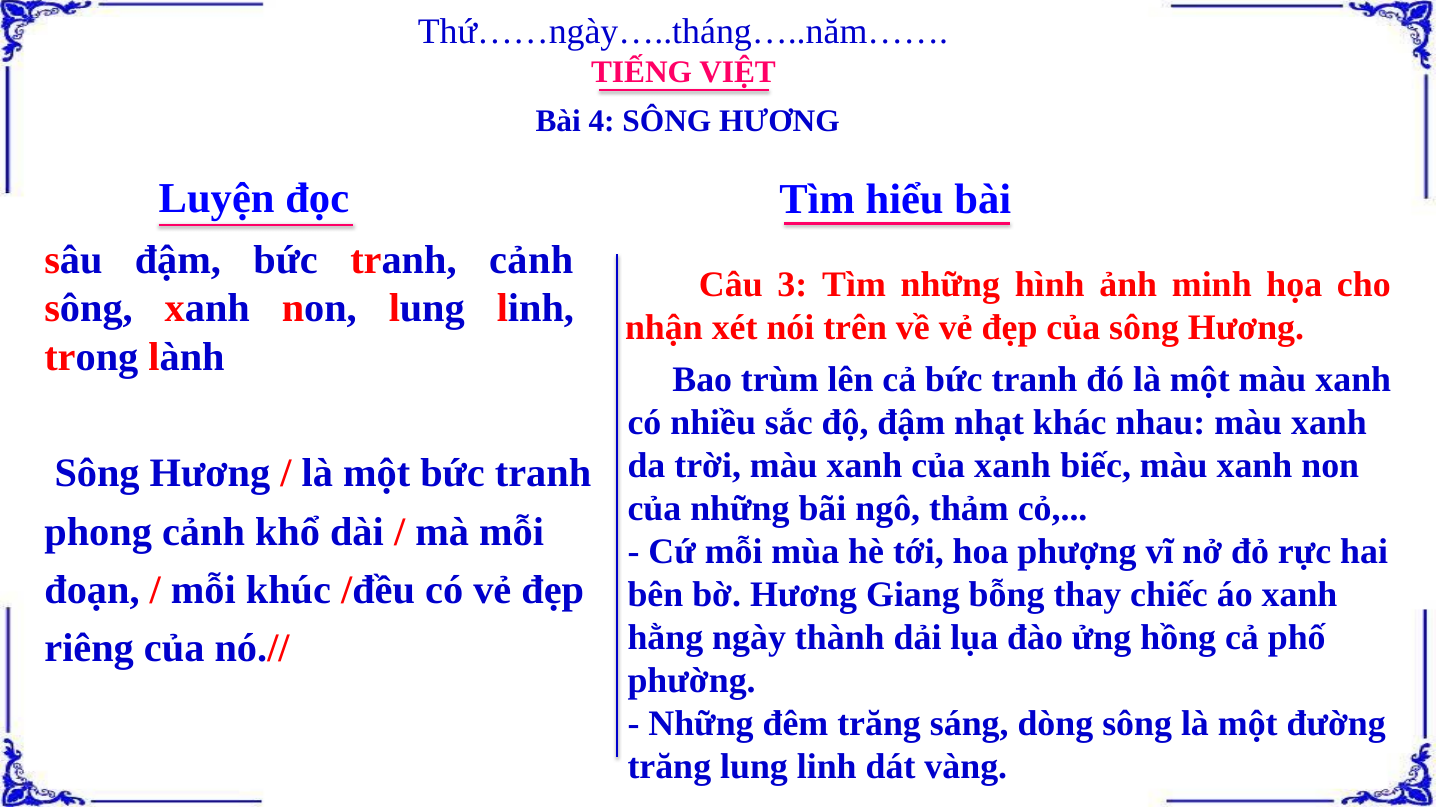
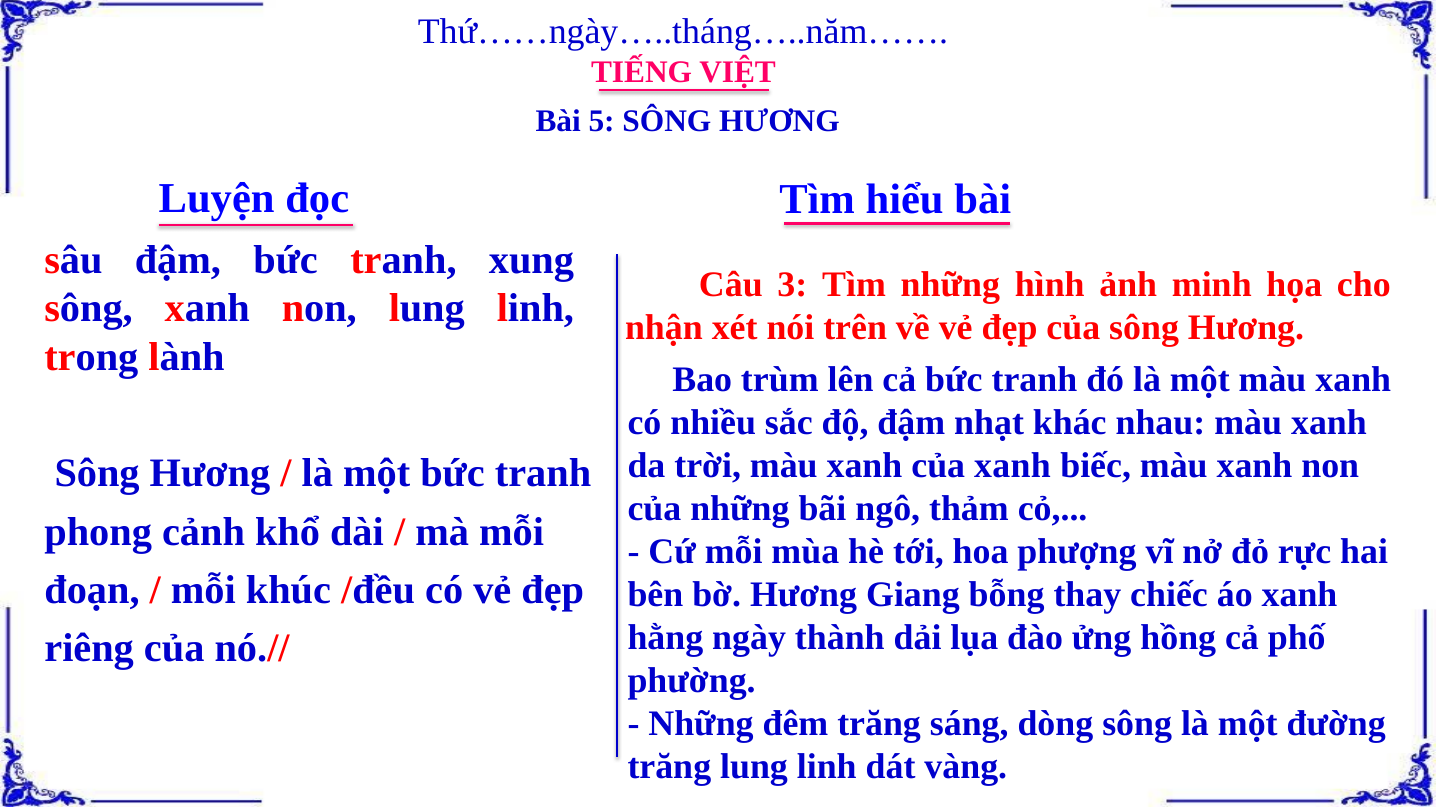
4: 4 -> 5 (602, 121)
tranh cảnh: cảnh -> xung (531, 260)
